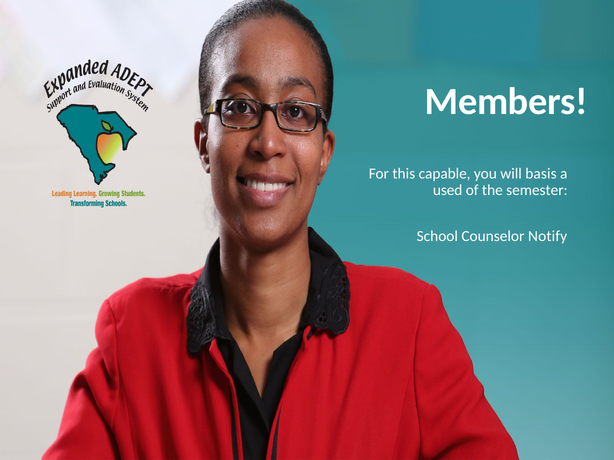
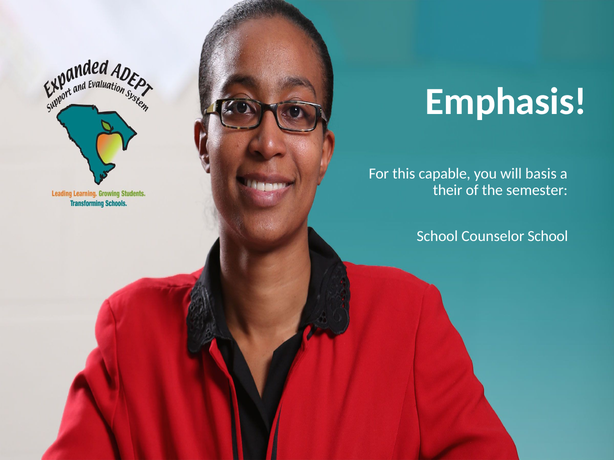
Members: Members -> Emphasis (506, 102)
used: used -> their (448, 191)
Counselor Notify: Notify -> School (548, 236)
